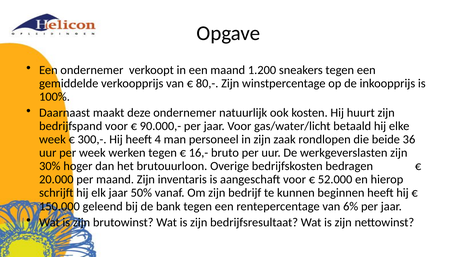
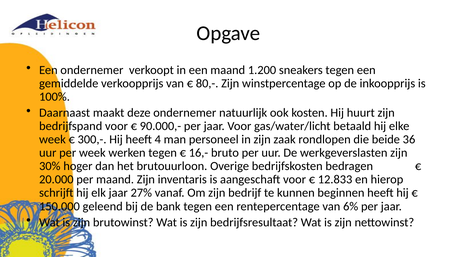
52.000: 52.000 -> 12.833 (335, 180)
50%: 50% -> 27% (141, 193)
